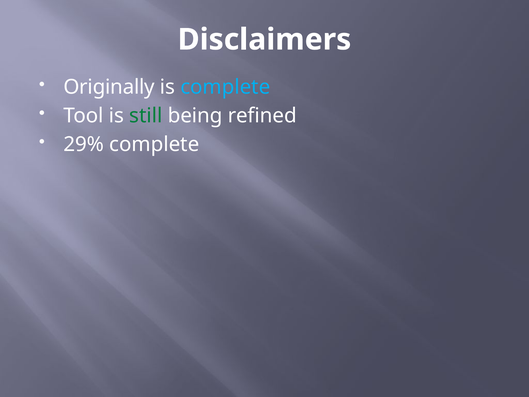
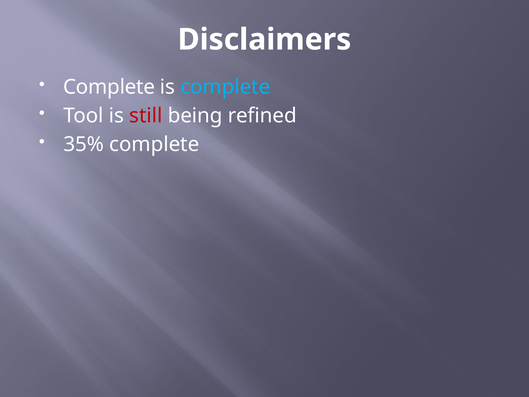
Originally: Originally -> Complete (109, 87)
still colour: green -> red (146, 116)
29%: 29% -> 35% (84, 144)
